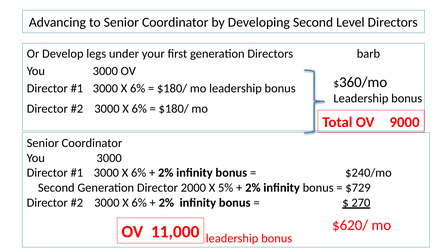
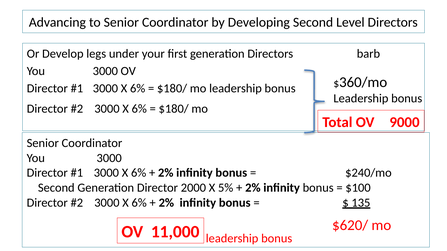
$729: $729 -> $100 (358, 188)
270: 270 -> 135 (361, 203)
